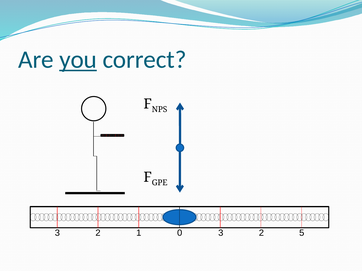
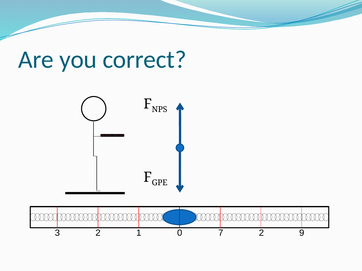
you underline: present -> none (78, 60)
0 3: 3 -> 7 (221, 233)
5: 5 -> 9 (302, 233)
